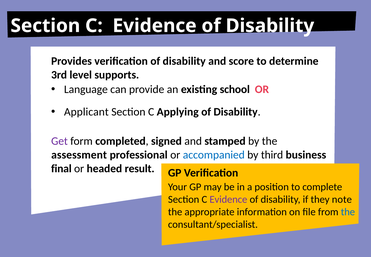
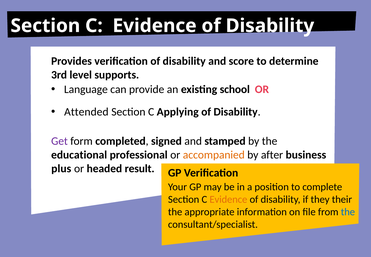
Applicant: Applicant -> Attended (86, 112)
assessment: assessment -> educational (79, 155)
accompanied colour: blue -> orange (214, 155)
third: third -> after (272, 155)
final: final -> plus (61, 169)
Evidence colour: purple -> orange (228, 199)
note: note -> their (342, 199)
